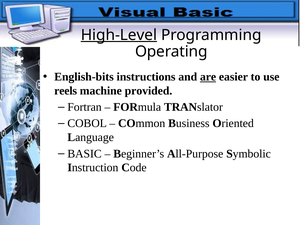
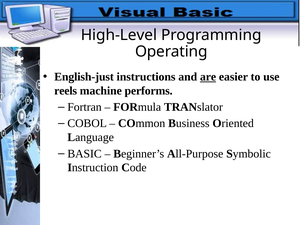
High-Level underline: present -> none (119, 35)
English-bits: English-bits -> English-just (84, 77)
provided: provided -> performs (149, 91)
